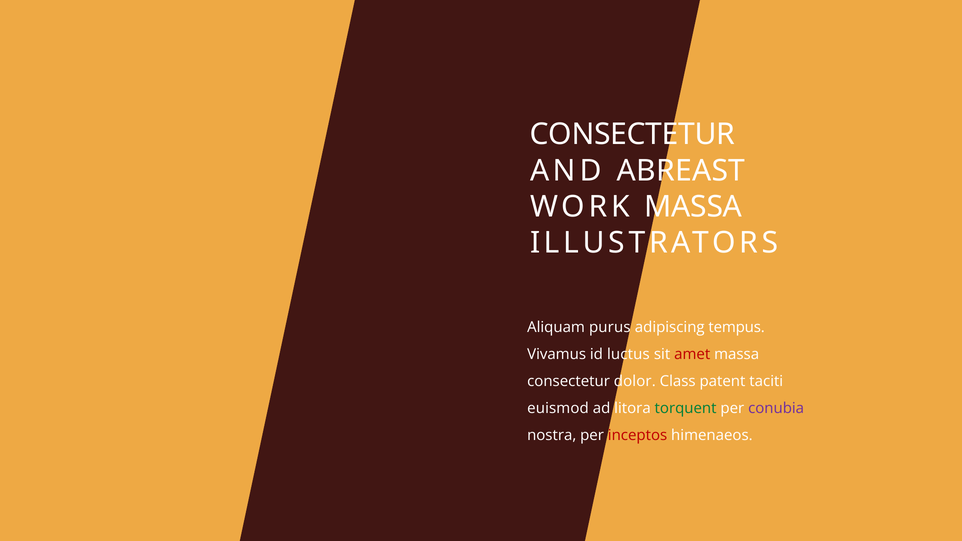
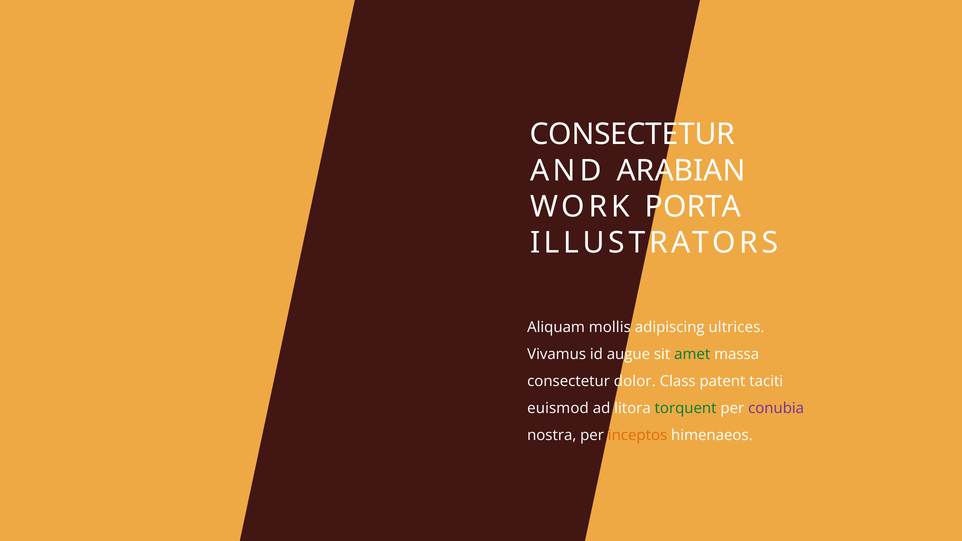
ABREAST: ABREAST -> ARABIAN (681, 171)
WORK MASSA: MASSA -> PORTA (693, 207)
purus: purus -> mollis (610, 327)
tempus: tempus -> ultrices (736, 327)
luctus: luctus -> augue (628, 354)
amet colour: red -> green (692, 354)
inceptos colour: red -> orange (638, 435)
